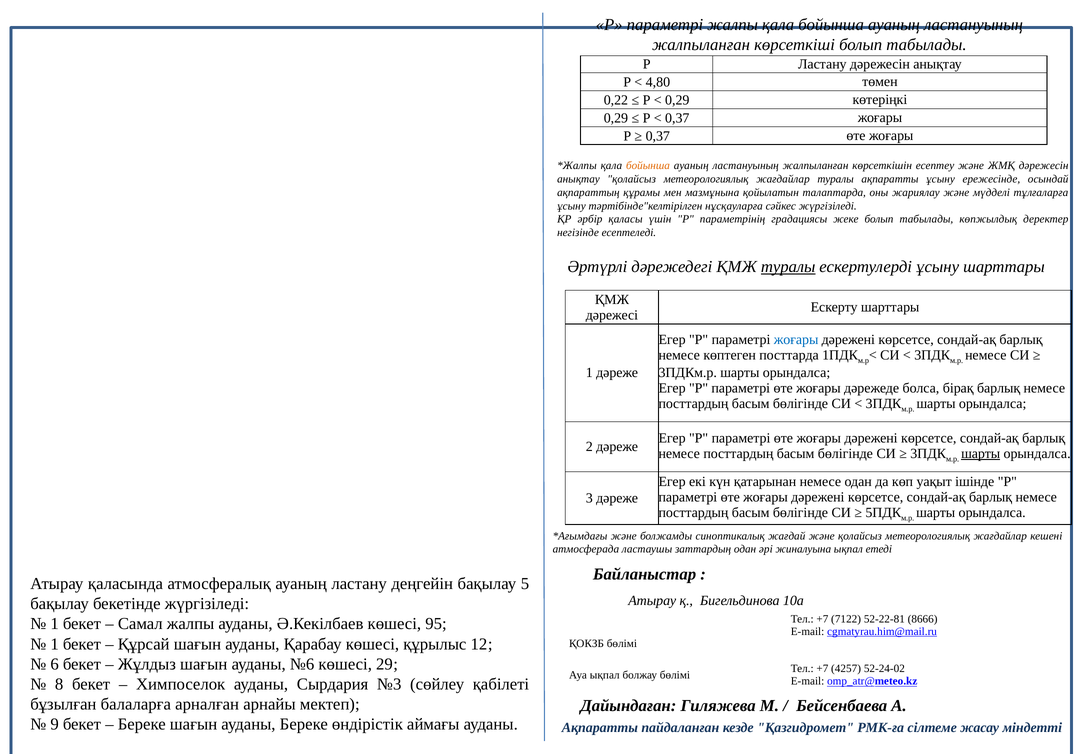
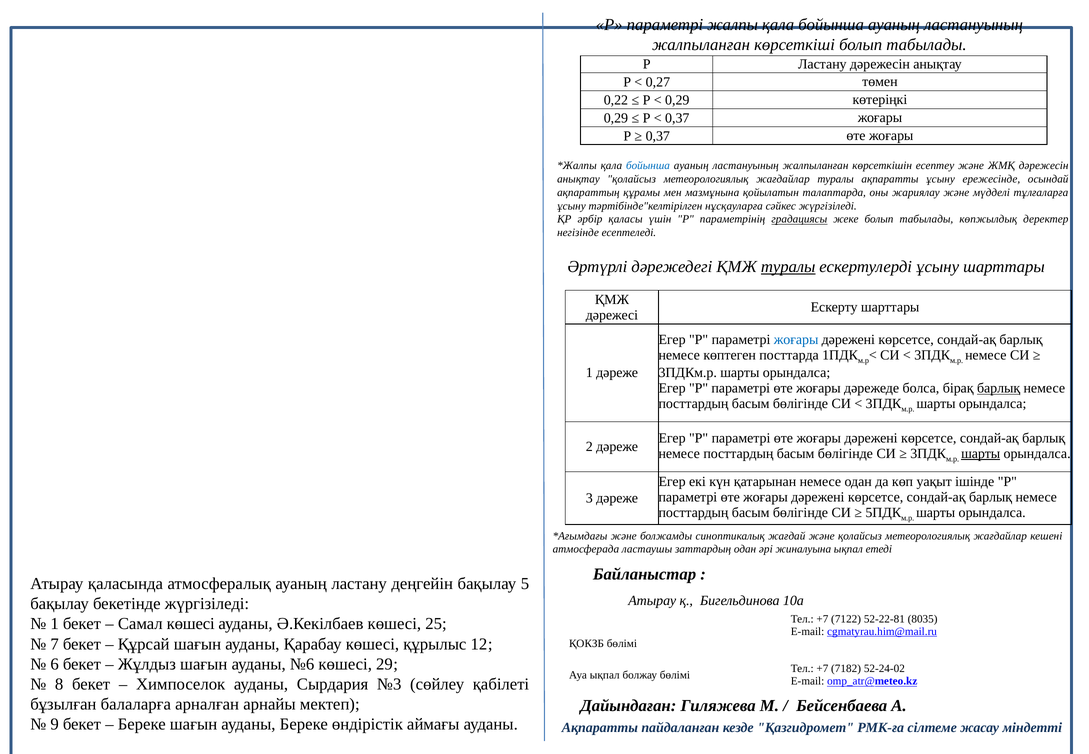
4,80: 4,80 -> 0,27 (658, 82)
бойынша colour: orange -> blue (648, 166)
градациясы underline: none -> present (799, 219)
барлық underline: none -> present (999, 388)
8666: 8666 -> 8035 (923, 619)
Самал жалпы: жалпы -> көшесі (191, 624)
95: 95 -> 25 (436, 624)
1: 1 -> 7 (55, 644)
4257: 4257 -> 7182 (846, 669)
